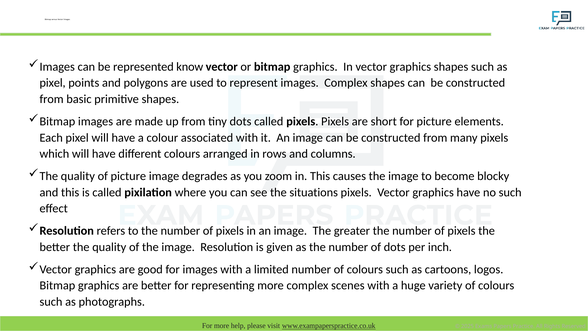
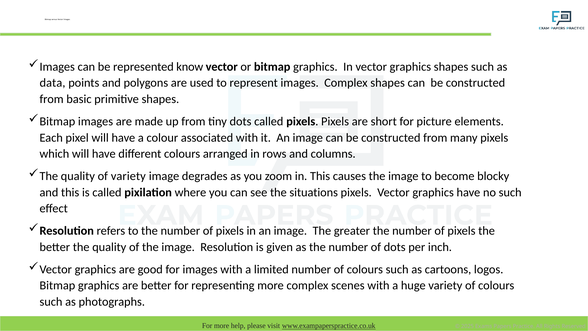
pixel: pixel -> data (52, 83)
of picture: picture -> variety (128, 176)
